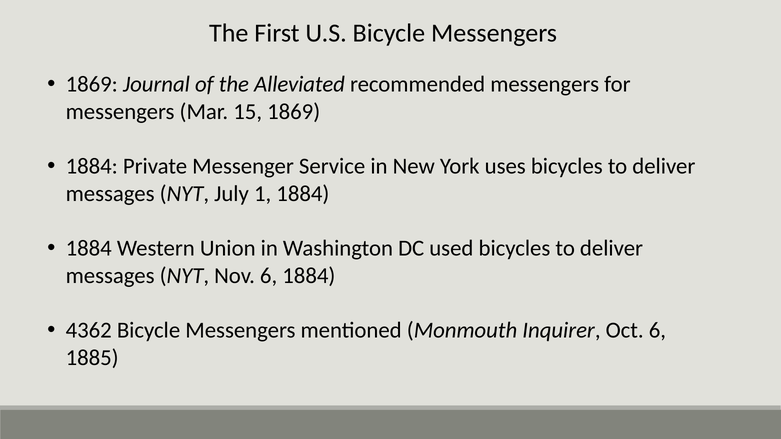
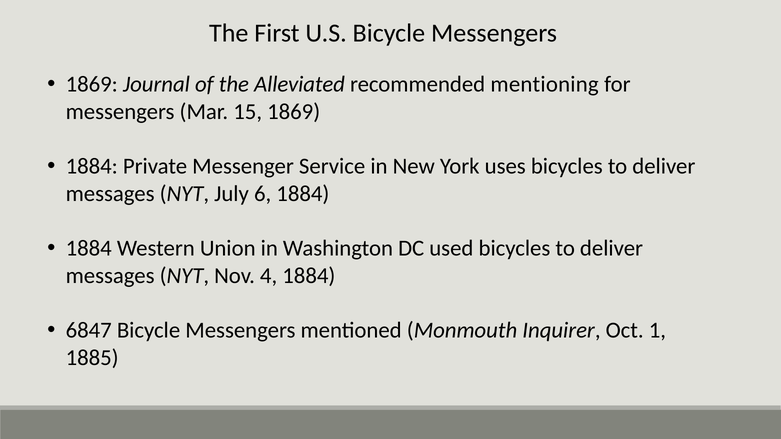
recommended messengers: messengers -> mentioning (545, 84)
1: 1 -> 6 (263, 194)
Nov 6: 6 -> 4 (269, 276)
4362: 4362 -> 6847 (89, 330)
Oct 6: 6 -> 1 (657, 330)
